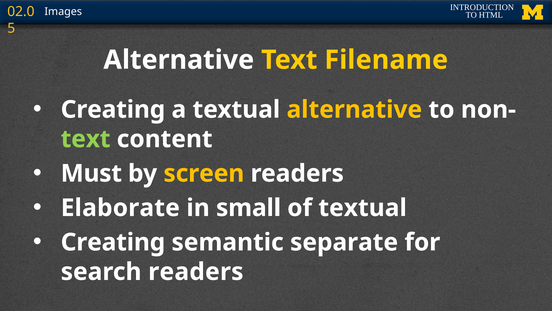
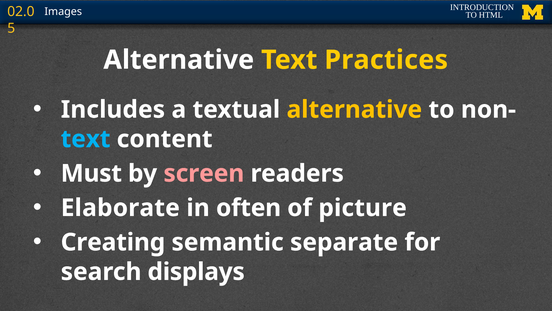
Filename: Filename -> Practices (386, 60)
Creating: Creating -> Includes (113, 109)
text colour: light green -> light blue (86, 139)
screen colour: yellow -> pink (204, 173)
small: small -> often (249, 208)
of textual: textual -> picture (363, 208)
search readers: readers -> displays (196, 271)
